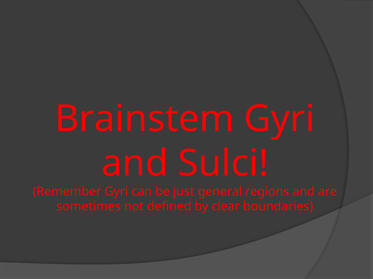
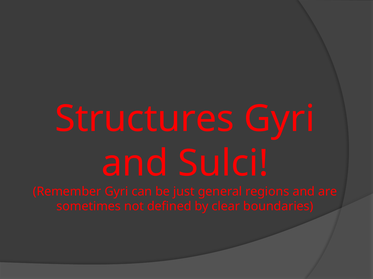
Brainstem: Brainstem -> Structures (145, 119)
